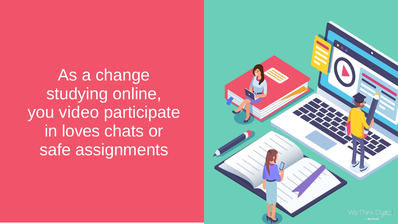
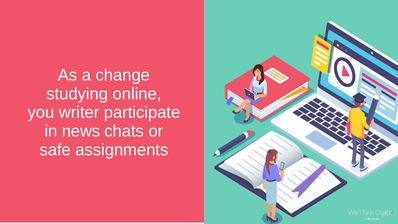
video: video -> writer (79, 112)
loves: loves -> news (81, 131)
